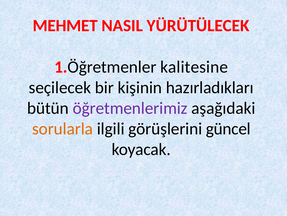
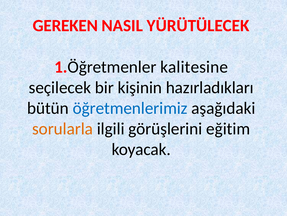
MEHMET: MEHMET -> GEREKEN (65, 26)
öğretmenlerimiz colour: purple -> blue (130, 108)
güncel: güncel -> eğitim (228, 128)
